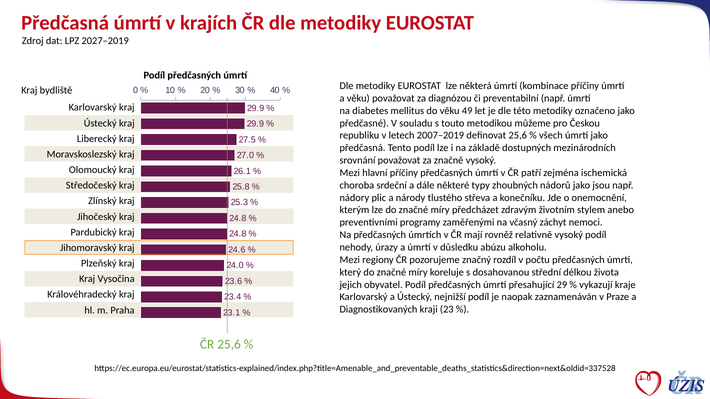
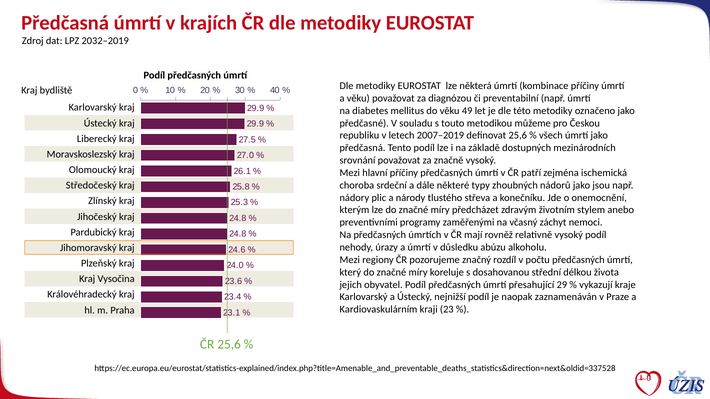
2027–2019: 2027–2019 -> 2032–2019 (105, 41)
Diagnostikovaných: Diagnostikovaných -> Kardiovaskulárním (378, 310)
